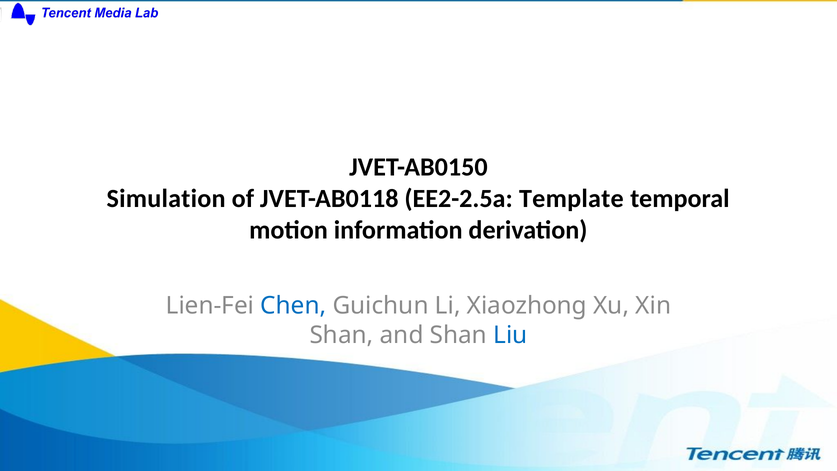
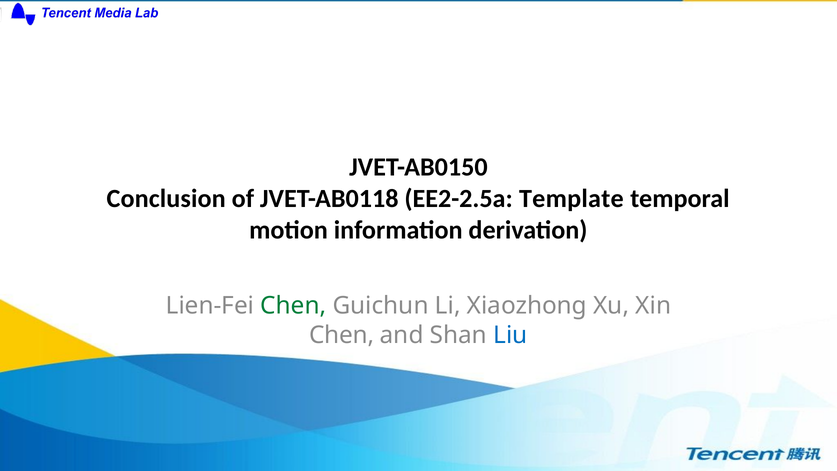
Simulation: Simulation -> Conclusion (166, 199)
Chen colour: blue -> green (293, 306)
Shan: Shan -> Chen (342, 335)
